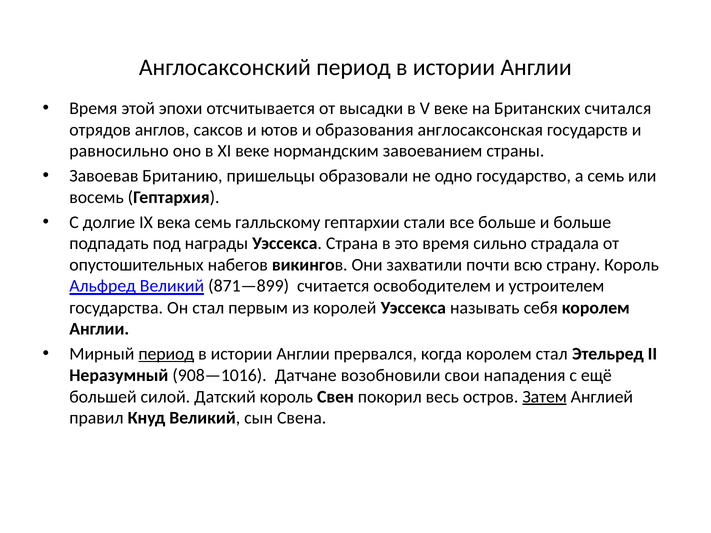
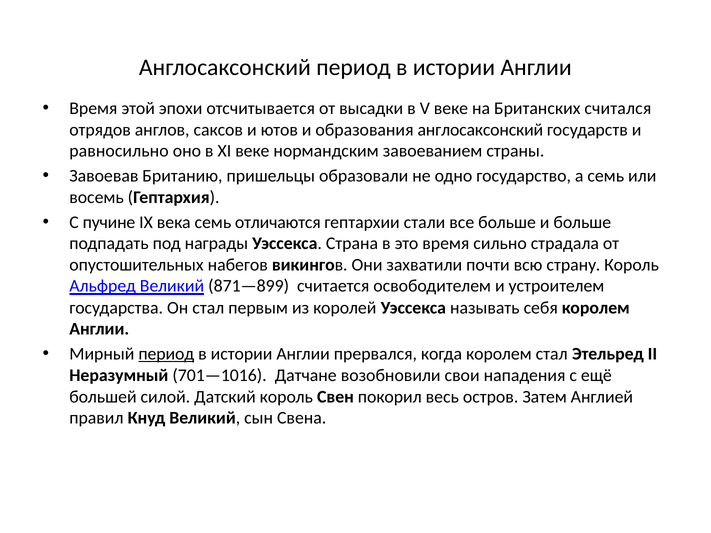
образования англосаксонская: англосаксонская -> англосаксонский (480, 130)
долгие: долгие -> пучине (109, 222)
галльскому: галльскому -> отличаются (278, 222)
908—1016: 908—1016 -> 701—1016 (220, 375)
Затем underline: present -> none (545, 397)
